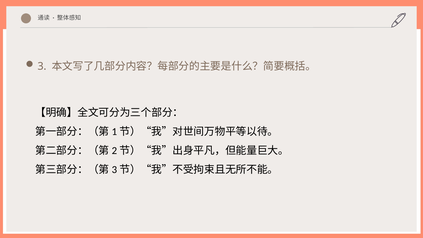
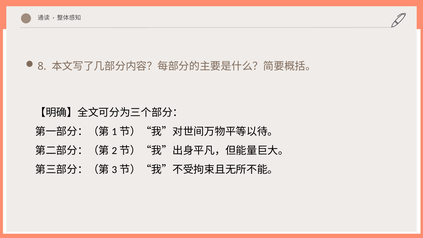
3: 3 -> 8 (42, 66)
